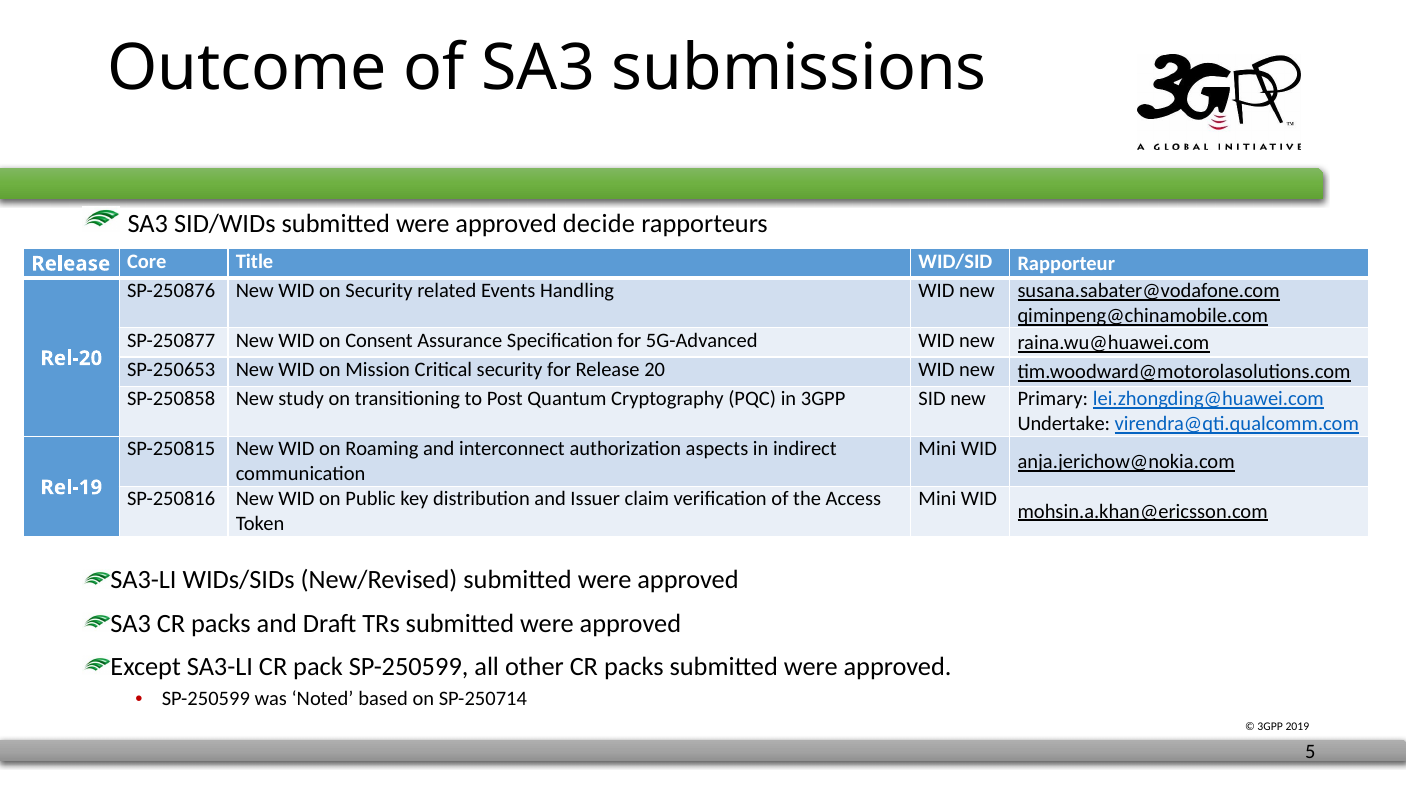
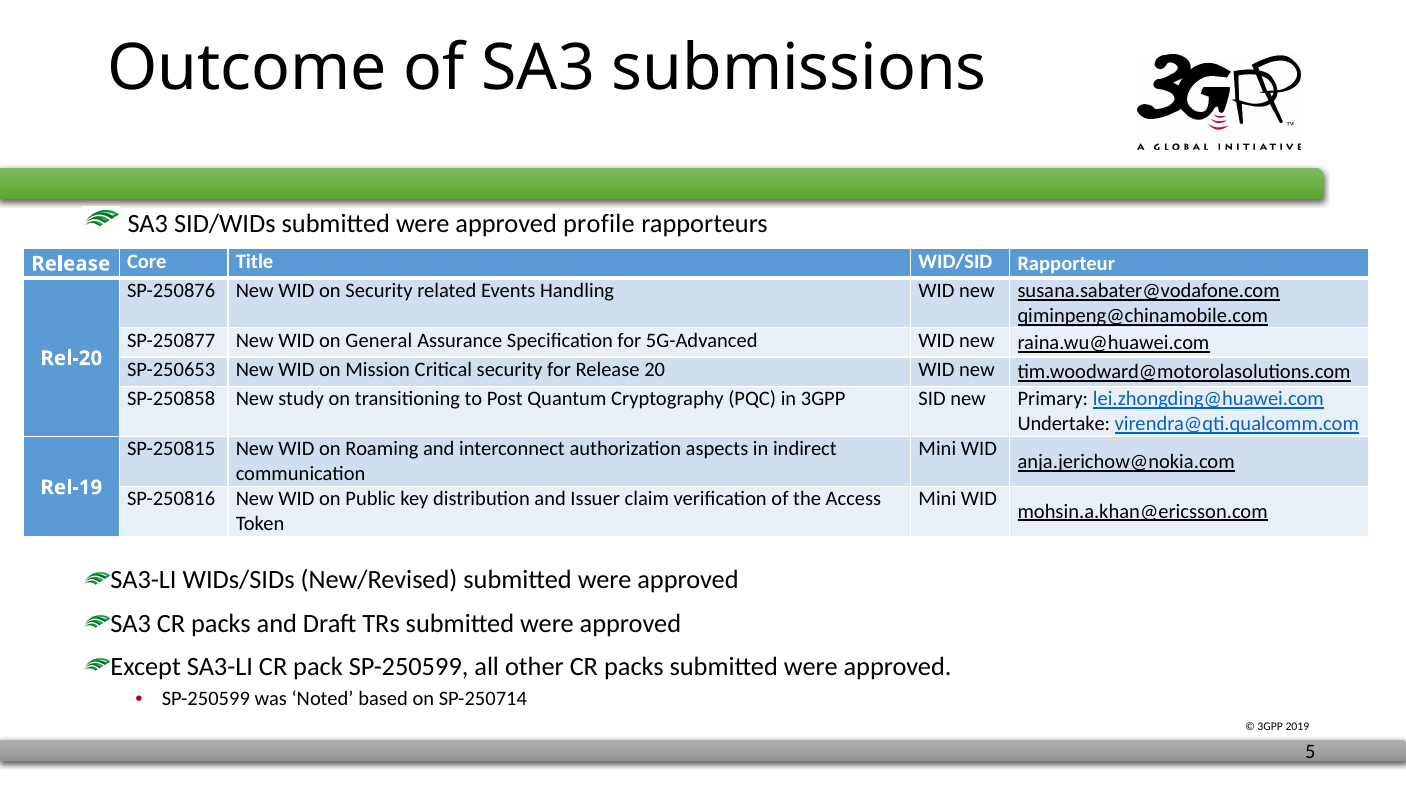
decide: decide -> profile (599, 224)
Consent: Consent -> General (379, 341)
